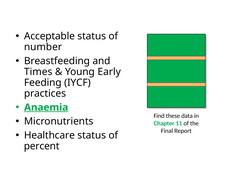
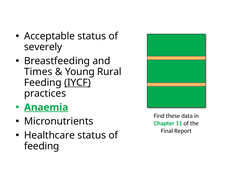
number: number -> severely (43, 47)
Early: Early -> Rural (109, 72)
IYCF underline: none -> present (77, 82)
percent: percent -> feeding (42, 146)
